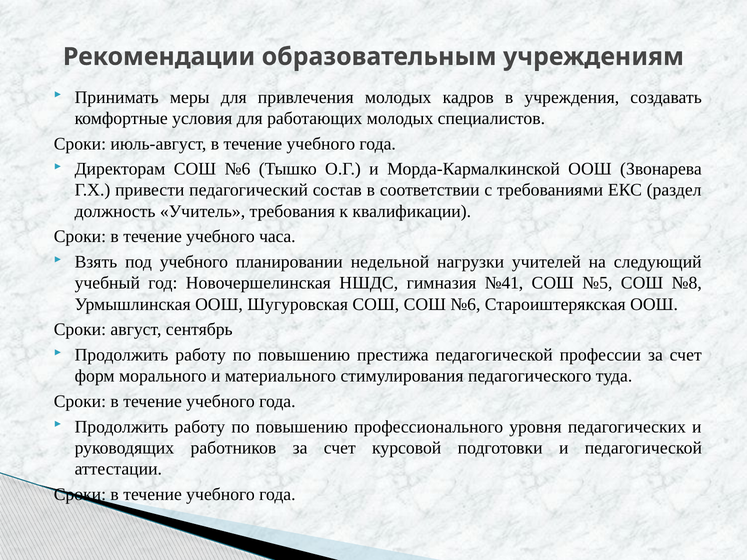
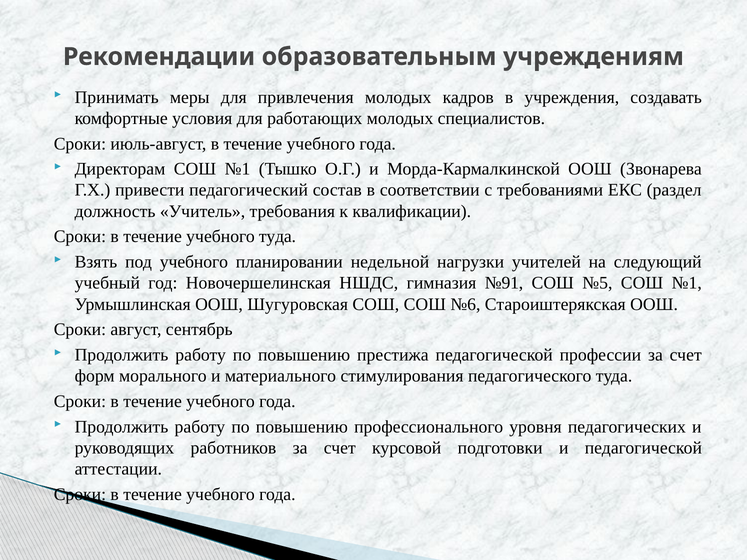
Директорам СОШ №6: №6 -> №1 (237, 169)
учебного часа: часа -> туда (277, 237)
№41: №41 -> №91 (504, 283)
№5 СОШ №8: №8 -> №1 (687, 283)
